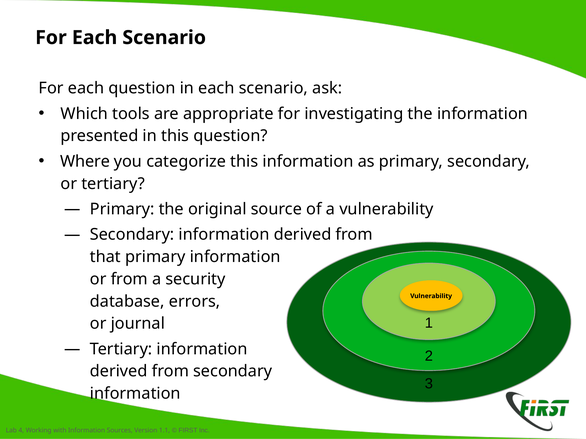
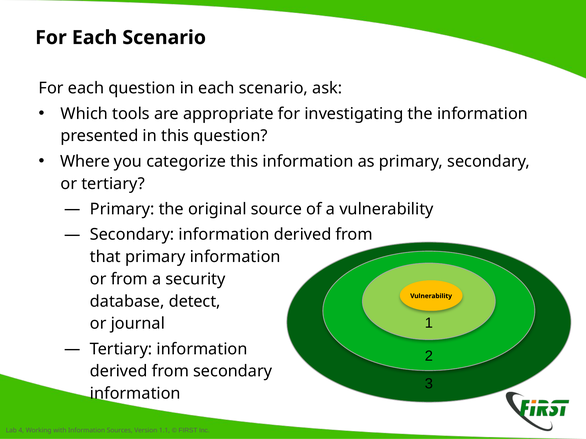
errors: errors -> detect (195, 302)
